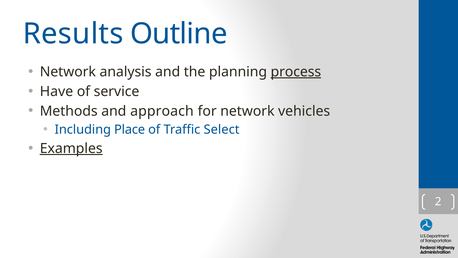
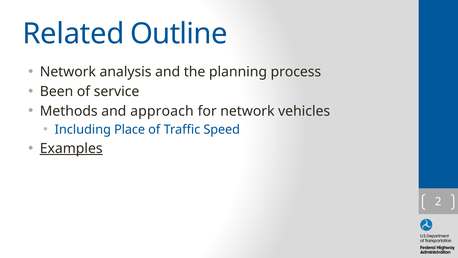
Results: Results -> Related (73, 34)
process underline: present -> none (296, 72)
Have: Have -> Been (57, 91)
Select: Select -> Speed (222, 129)
